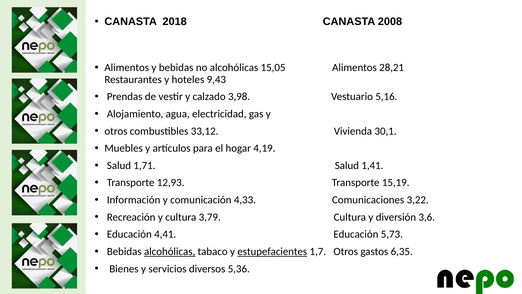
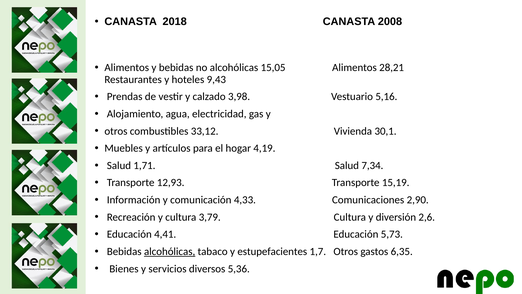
1,41: 1,41 -> 7,34 (372, 165)
3,22: 3,22 -> 2,90 (418, 200)
3,6: 3,6 -> 2,6 (427, 217)
estupefacientes underline: present -> none (272, 251)
